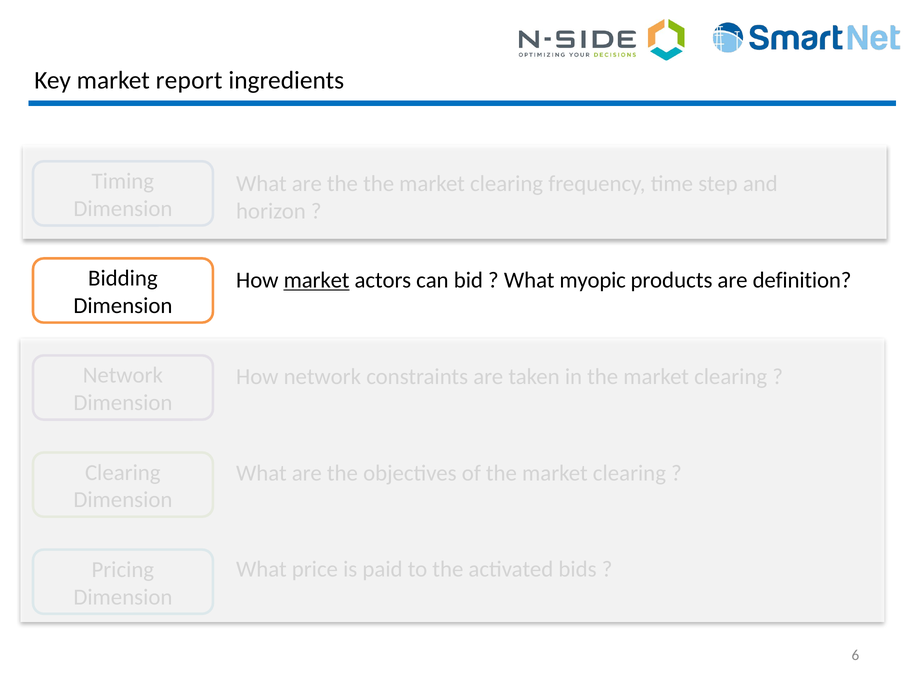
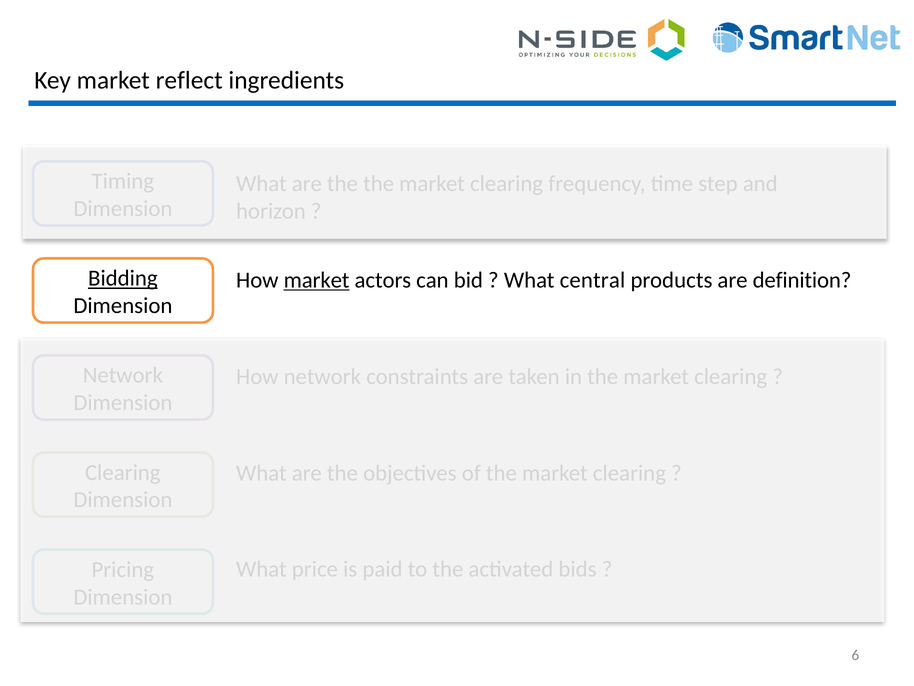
report: report -> reflect (189, 80)
Bidding underline: none -> present (123, 278)
myopic: myopic -> central (592, 280)
